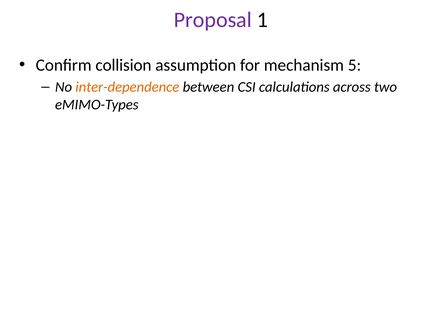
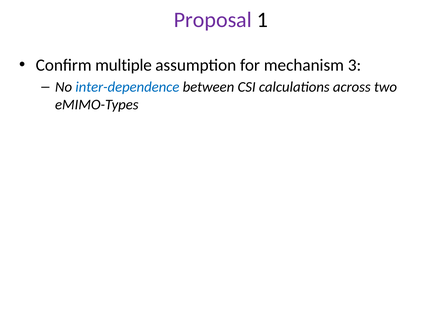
collision: collision -> multiple (124, 65)
5: 5 -> 3 (354, 65)
inter-dependence colour: orange -> blue (127, 87)
